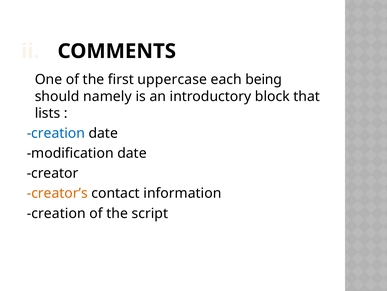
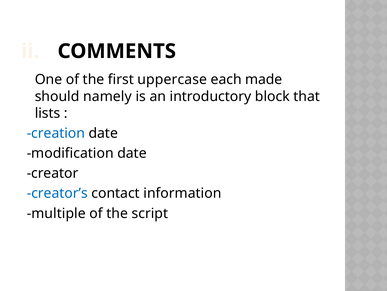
being: being -> made (264, 79)
creator’s colour: orange -> blue (57, 193)
creation: creation -> multiple (56, 213)
